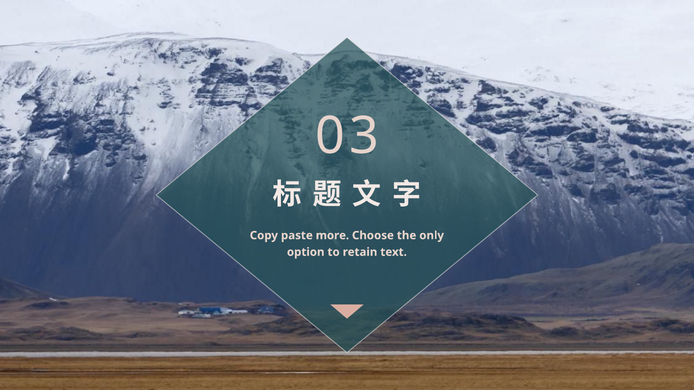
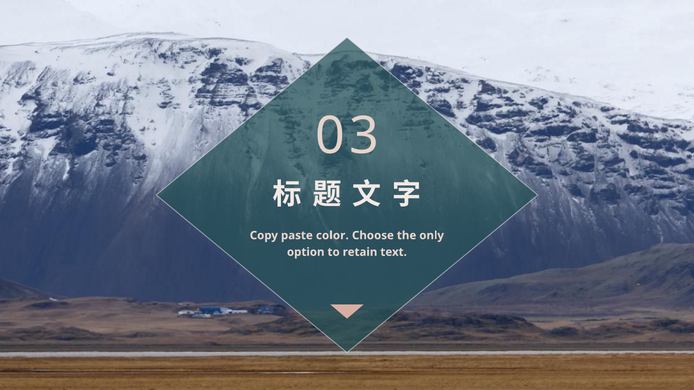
more: more -> color (332, 236)
